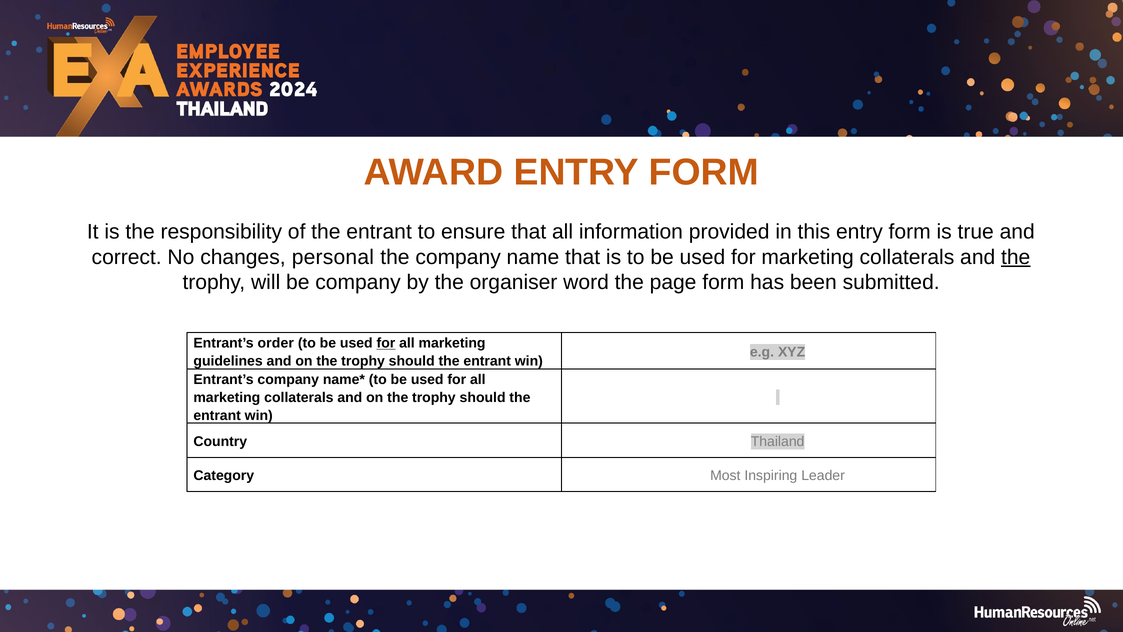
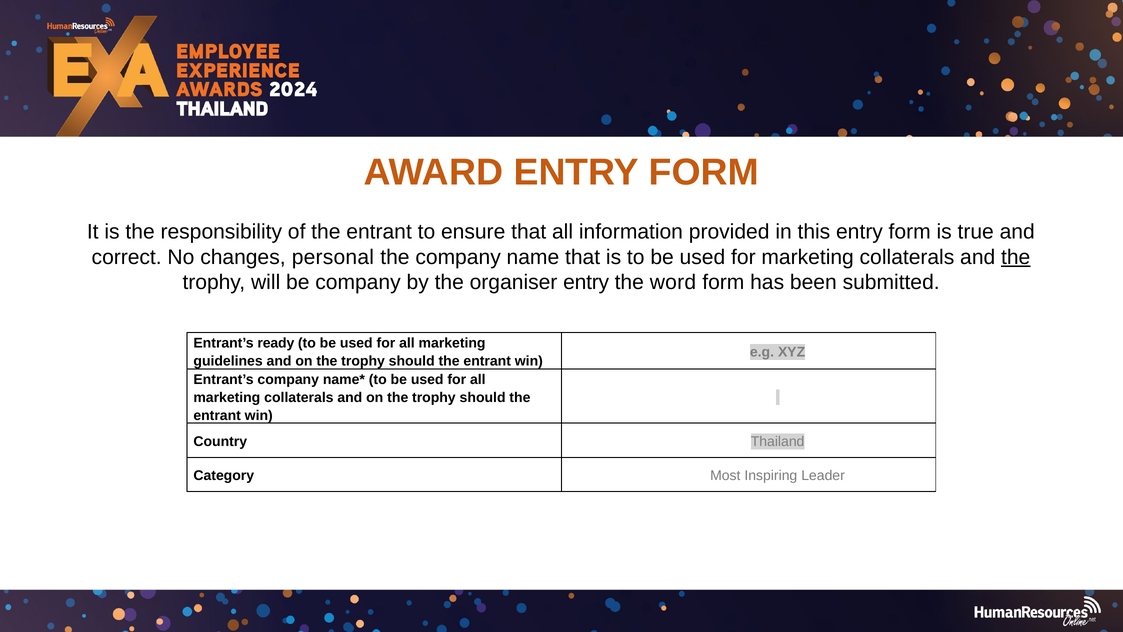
organiser word: word -> entry (586, 282)
page: page -> word (673, 282)
order: order -> ready (276, 343)
for underline: present -> none (386, 343)
